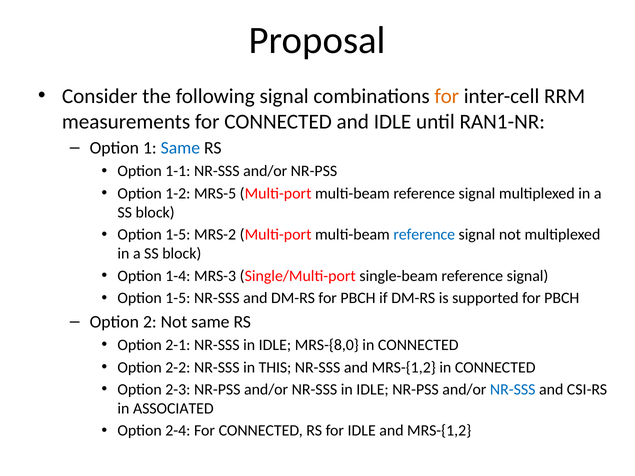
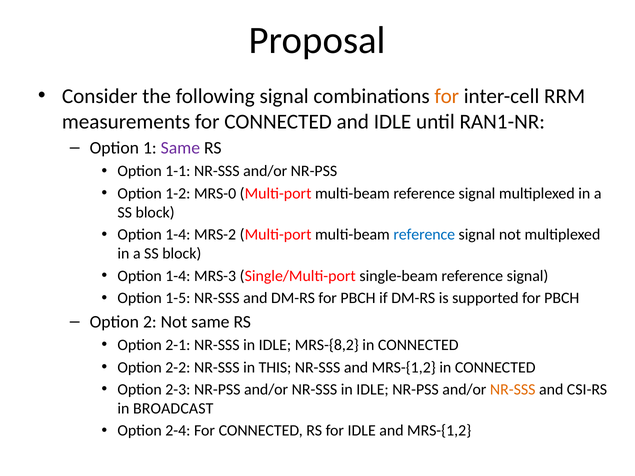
Same colour: blue -> purple (180, 148)
MRS-5: MRS-5 -> MRS-0 (215, 194)
1-5: 1-5 -> 1-4 (178, 235)
MRS-{8,0: MRS-{8,0 -> MRS-{8,2 (327, 345)
NR-SSS colour: blue -> orange (513, 390)
ASSOCIATED: ASSOCIATED -> BROADCAST (173, 409)
